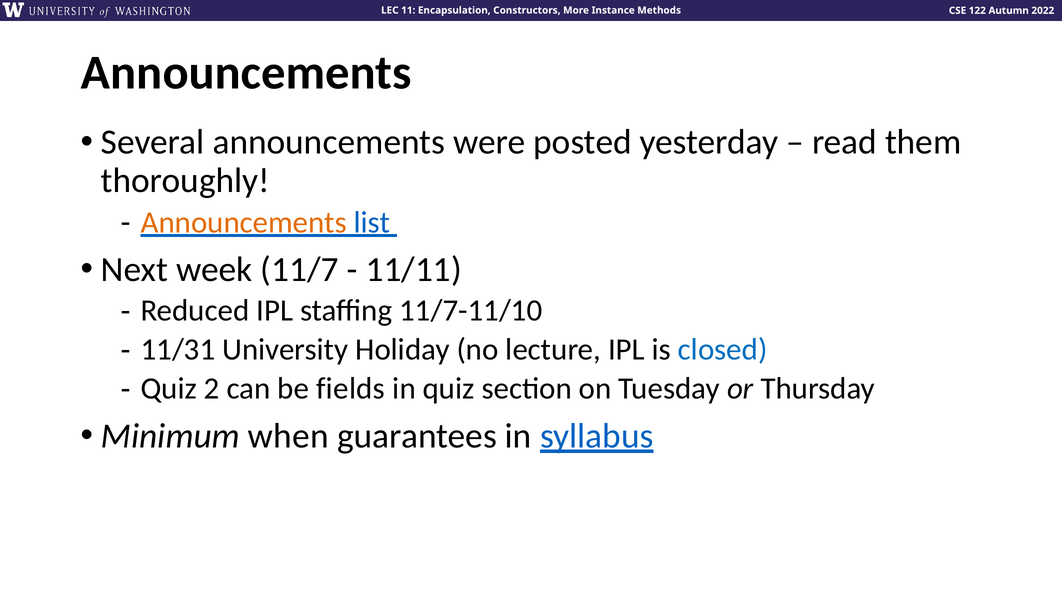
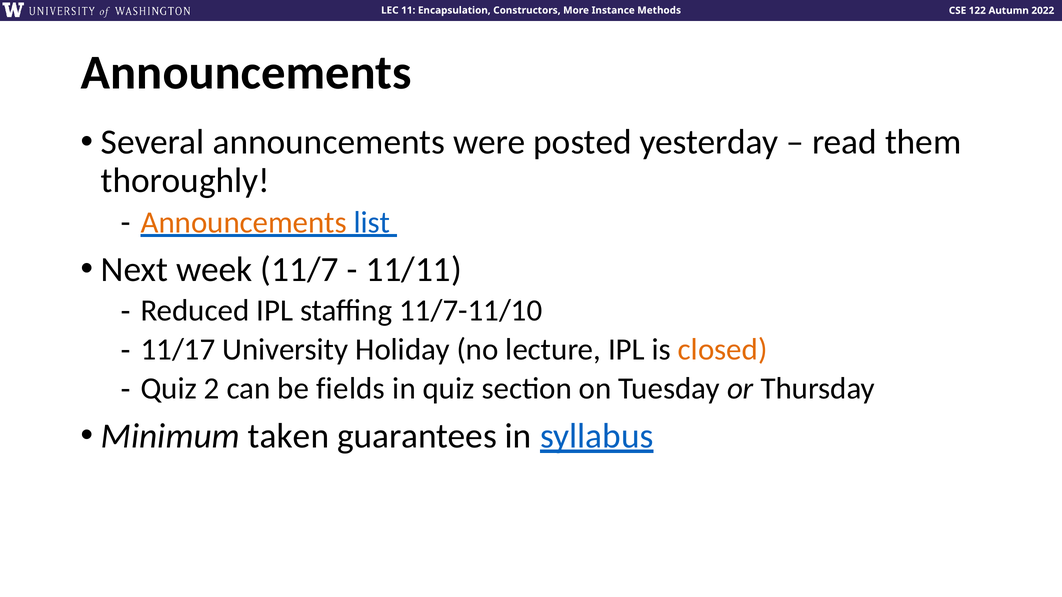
11/31: 11/31 -> 11/17 (178, 350)
closed colour: blue -> orange (723, 350)
when: when -> taken (288, 436)
